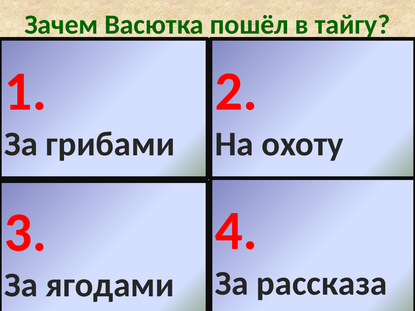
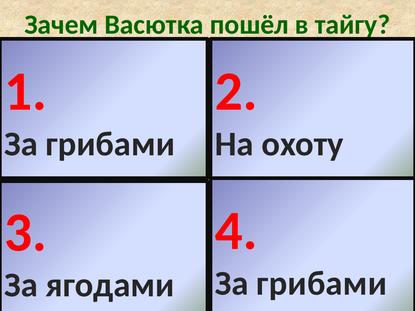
рассказа: рассказа -> грибами (322, 284)
